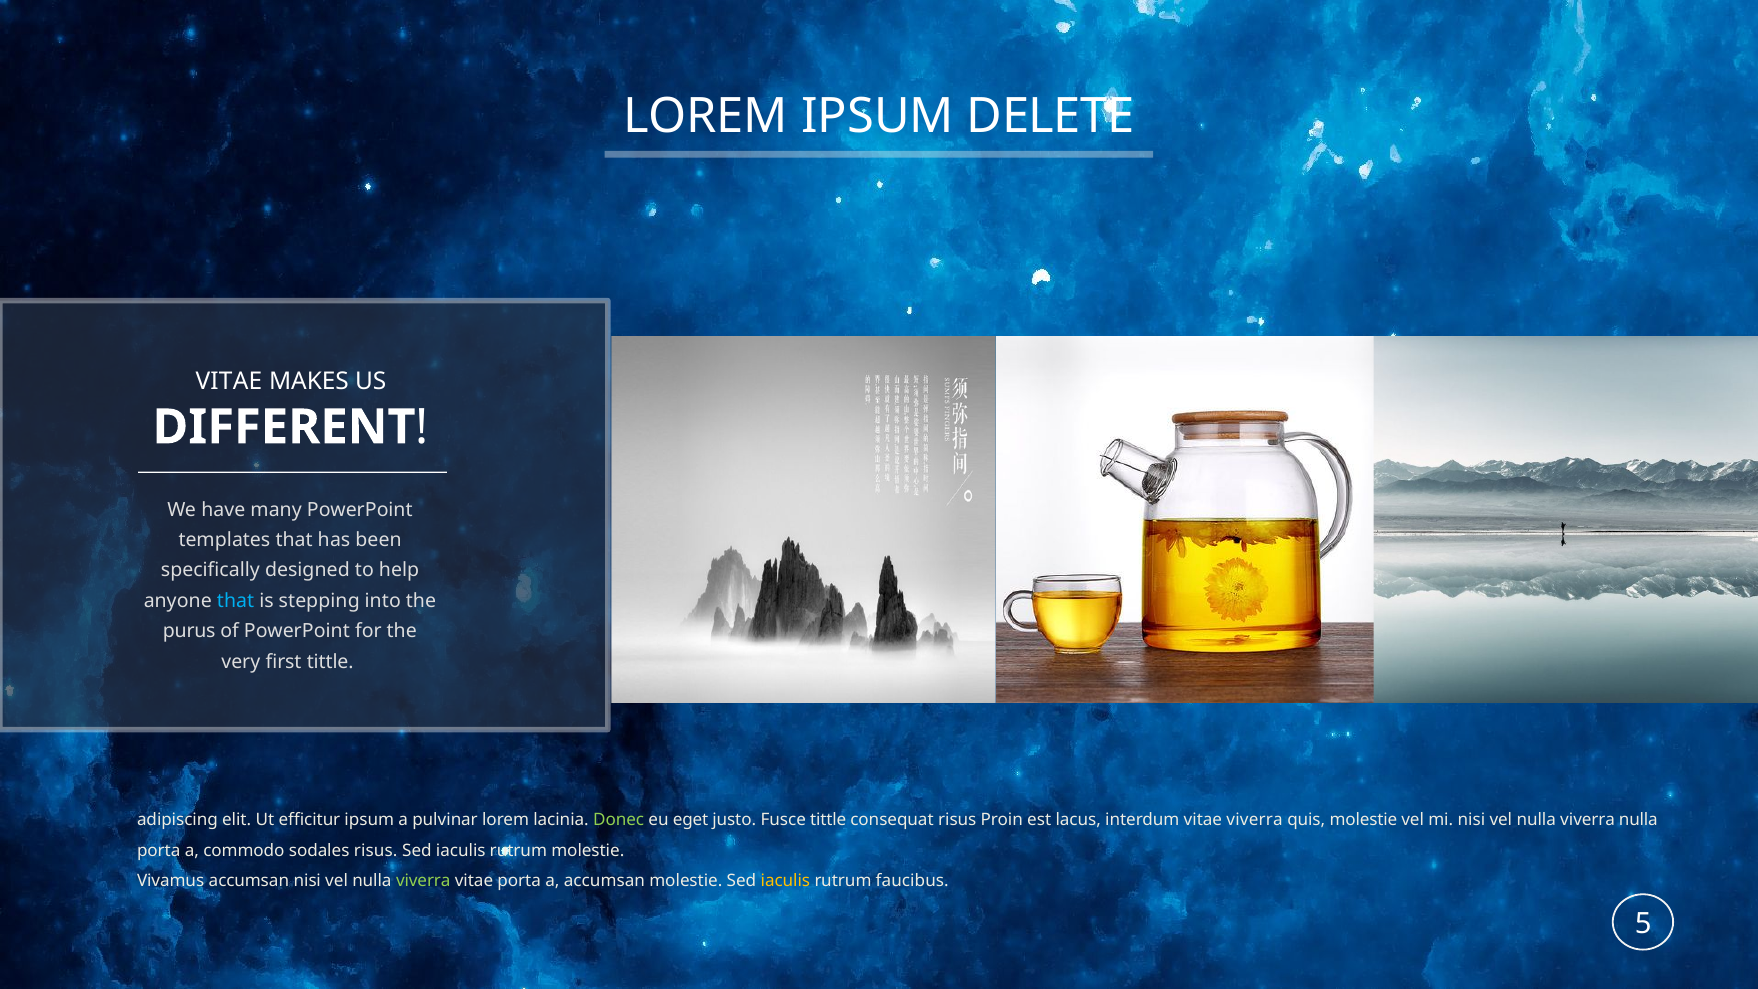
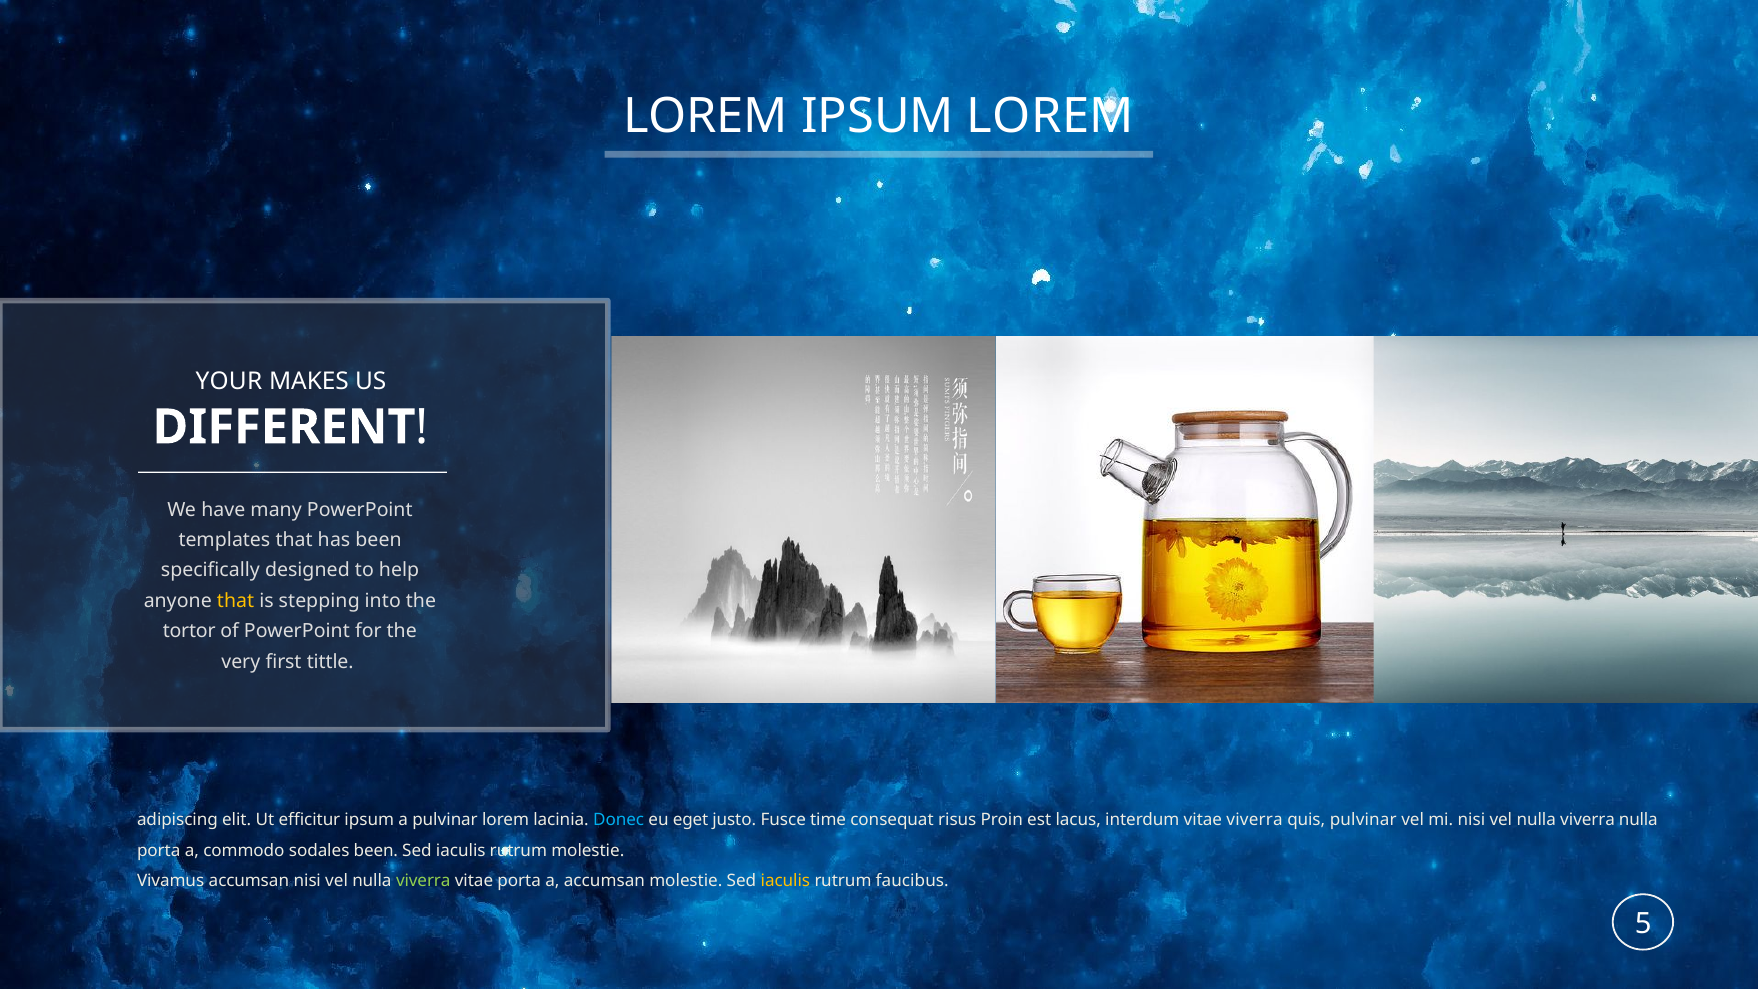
IPSUM DELETE: DELETE -> LOREM (1050, 116)
VITAE: VITAE -> YOUR (229, 381)
that colour: light blue -> yellow (236, 601)
purus: purus -> tortor (189, 631)
Donec colour: light green -> light blue (619, 820)
Fusce tittle: tittle -> time (828, 820)
quis molestie: molestie -> pulvinar (1363, 820)
sodales risus: risus -> been (376, 850)
